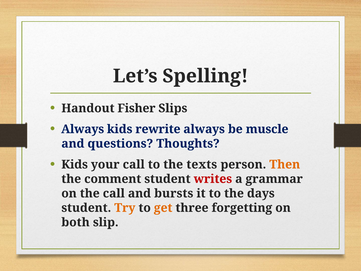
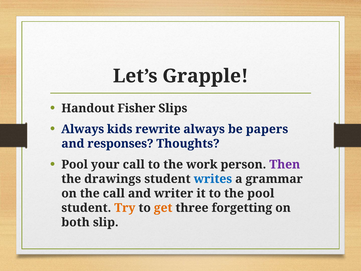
Spelling: Spelling -> Grapple (205, 76)
muscle: muscle -> papers (267, 129)
questions: questions -> responses (120, 143)
Kids: Kids -> Pool (75, 164)
texts: texts -> work (202, 164)
Then colour: orange -> purple (285, 164)
comment: comment -> drawings (113, 179)
writes colour: red -> blue (213, 179)
bursts: bursts -> writer (174, 193)
the days: days -> pool (261, 193)
